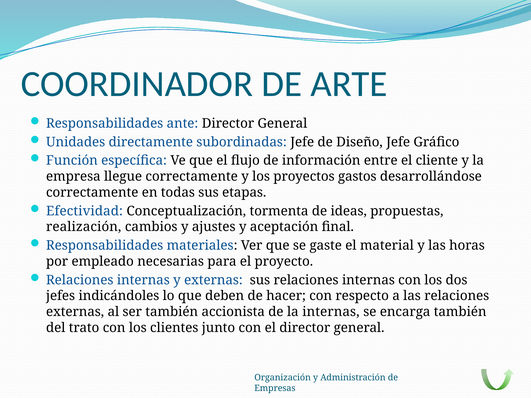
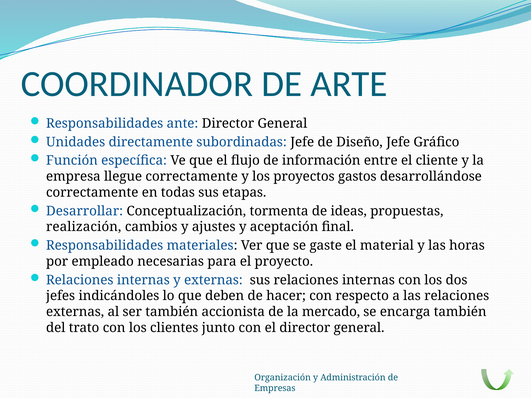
Efectividad: Efectividad -> Desarrollar (85, 211)
la internas: internas -> mercado (331, 312)
